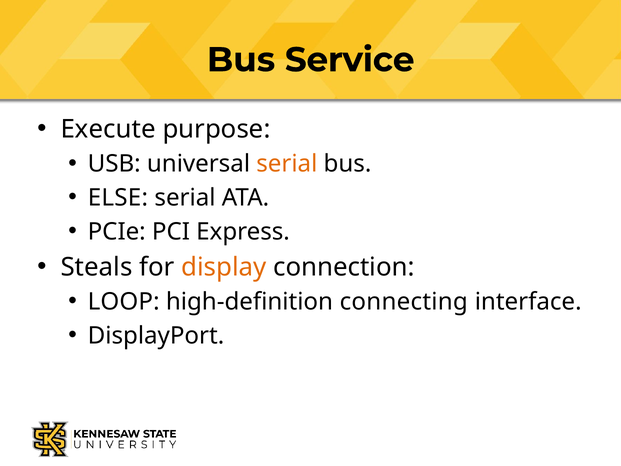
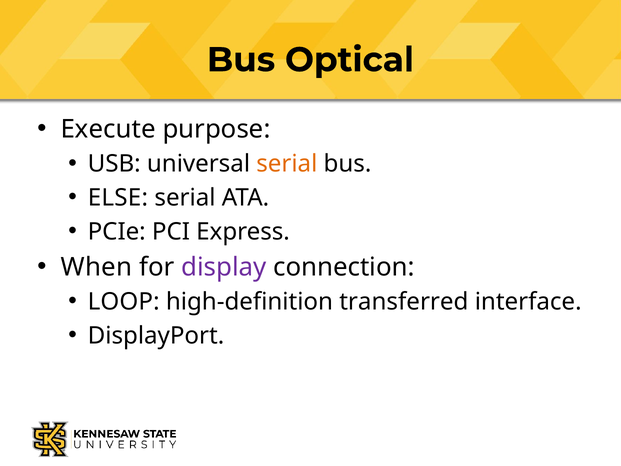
Service: Service -> Optical (350, 60)
Steals: Steals -> When (96, 267)
display colour: orange -> purple (224, 267)
connecting: connecting -> transferred (404, 302)
